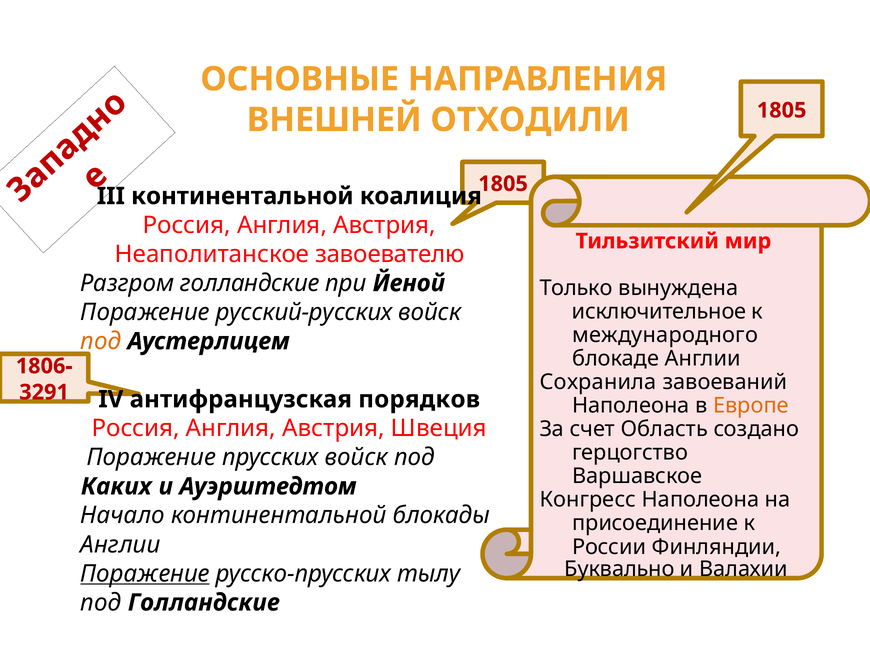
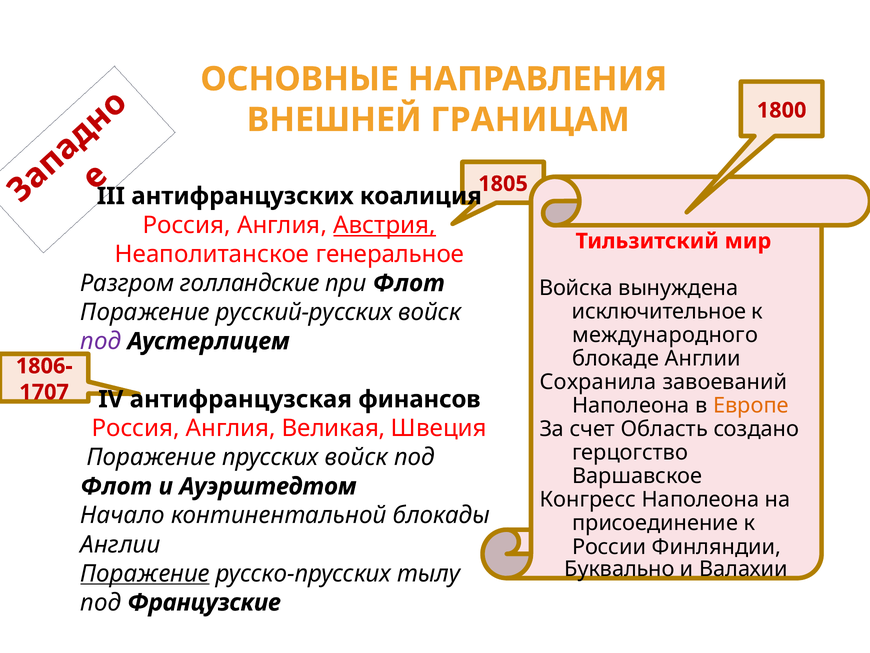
1805: 1805 -> 1800 (782, 110)
ОТХОДИЛИ: ОТХОДИЛИ -> ГРАНИЦАМ (530, 120)
континентальной: континентальной -> антифранцузских (242, 196)
Австрия underline: none -> present (385, 225)
завоевателю: завоевателю -> генеральное (390, 254)
при Йеной: Йеной -> Флот (409, 283)
Только: Только -> Войска (576, 288)
под colour: orange -> purple (101, 341)
3291: 3291 -> 1707 (44, 392)
порядков: порядков -> финансов (419, 399)
Австрия: Австрия -> Великая (334, 428)
Каких: Каких -> Флот (116, 486)
под Голландские: Голландские -> Французские (204, 602)
